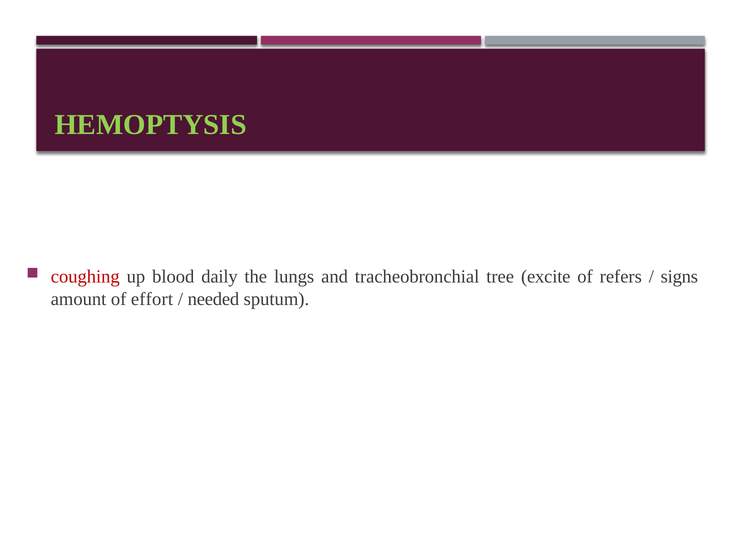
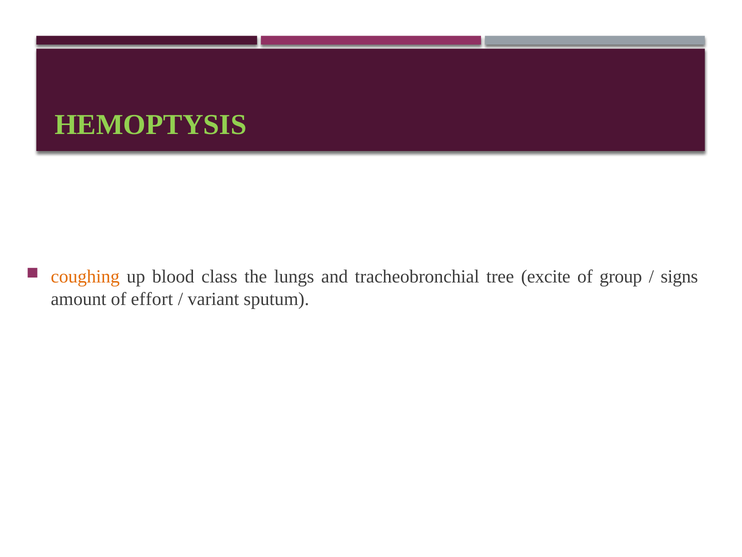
coughing colour: red -> orange (85, 276)
daily: daily -> class (219, 276)
refers: refers -> group (621, 276)
needed: needed -> variant (213, 299)
